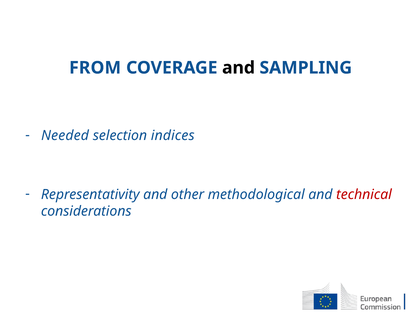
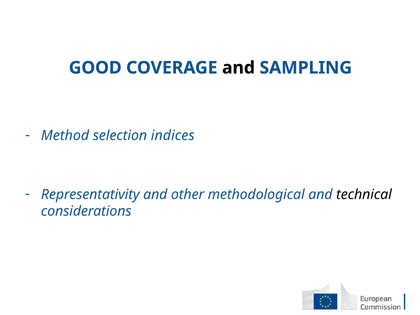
FROM: FROM -> GOOD (95, 68)
Needed: Needed -> Method (65, 136)
technical colour: red -> black (364, 194)
